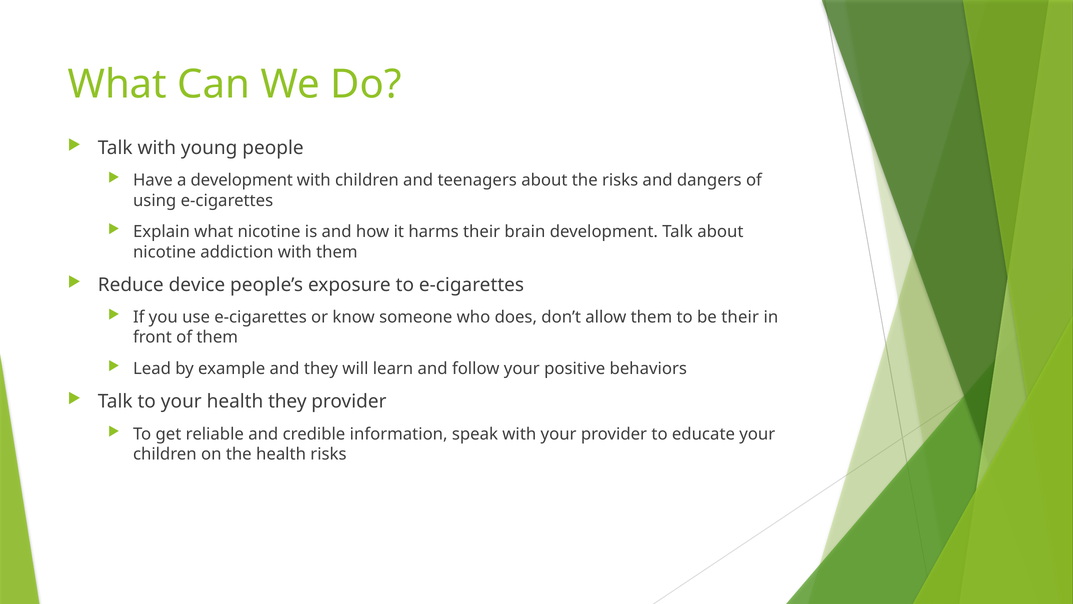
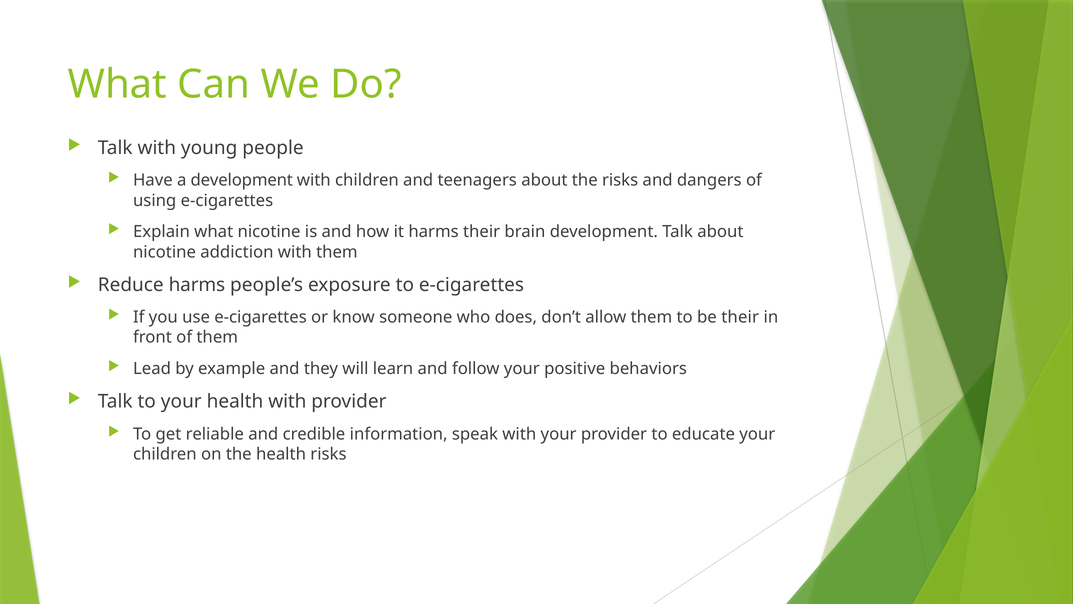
Reduce device: device -> harms (197, 285)
health they: they -> with (287, 401)
